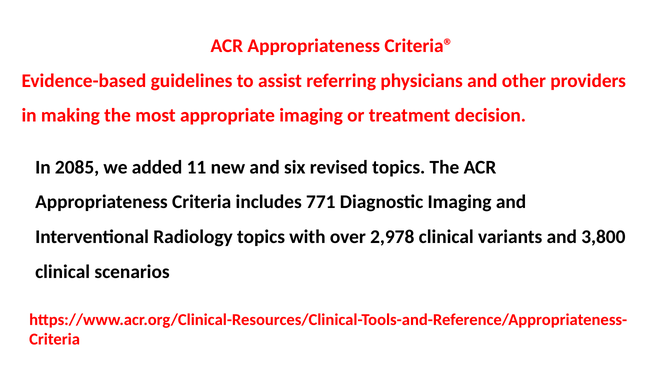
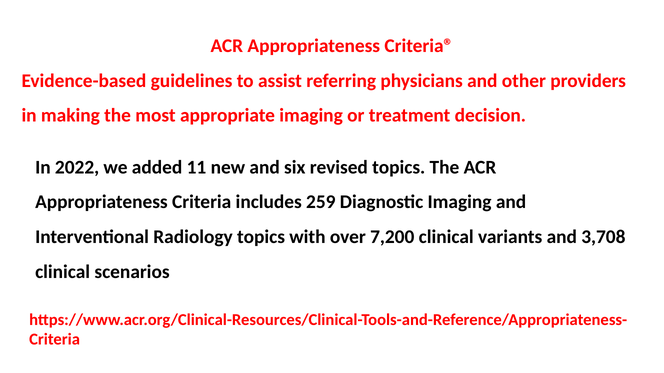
2085: 2085 -> 2022 (77, 167)
771: 771 -> 259 (321, 202)
2,978: 2,978 -> 7,200 (392, 237)
3,800: 3,800 -> 3,708 (603, 237)
